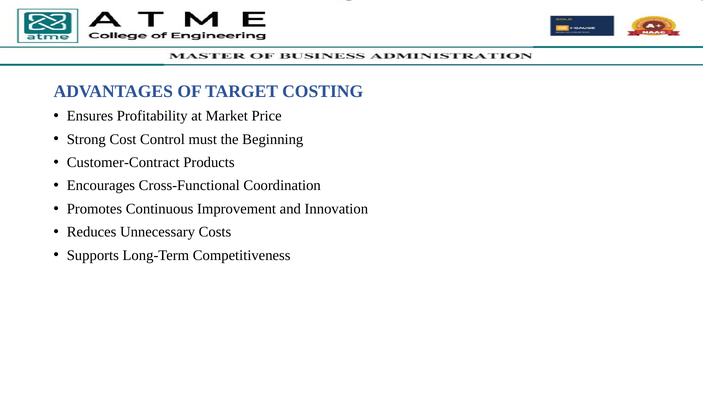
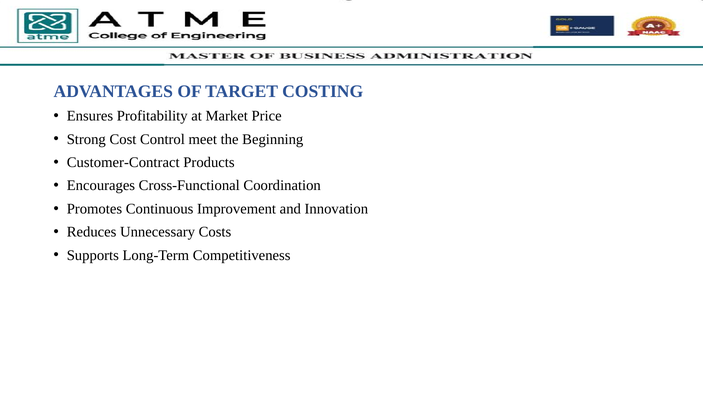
must: must -> meet (203, 139)
